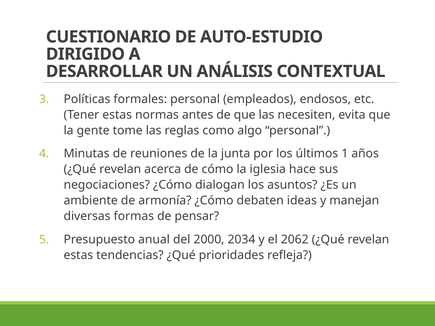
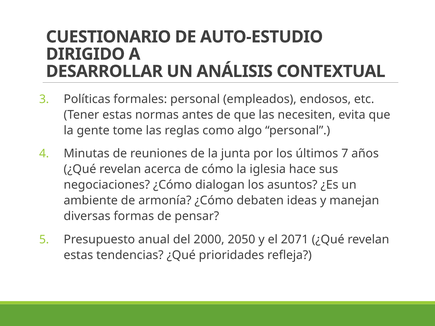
1: 1 -> 7 (345, 154)
2034: 2034 -> 2050 (241, 240)
2062: 2062 -> 2071 (295, 240)
